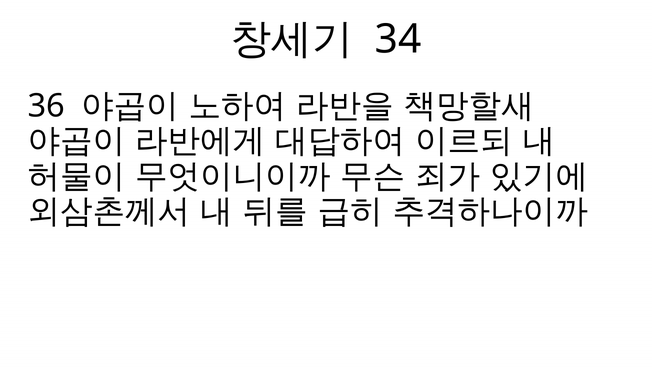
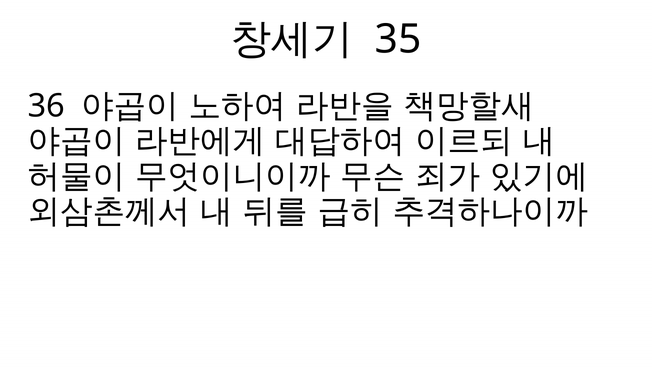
34: 34 -> 35 (398, 39)
